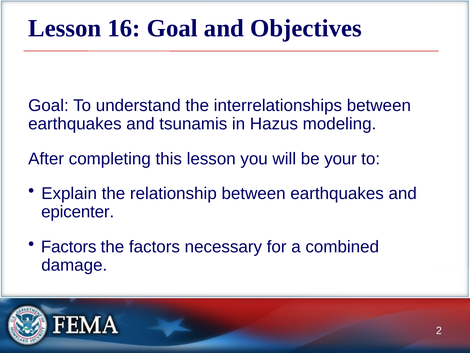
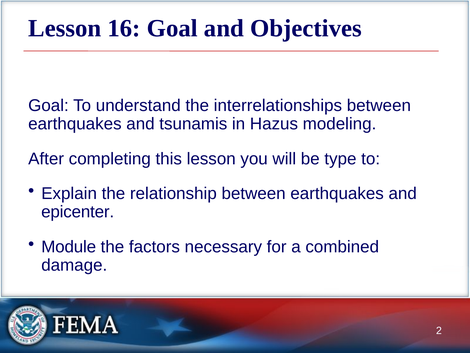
your: your -> type (340, 159)
Factors: Factors -> Module (69, 246)
